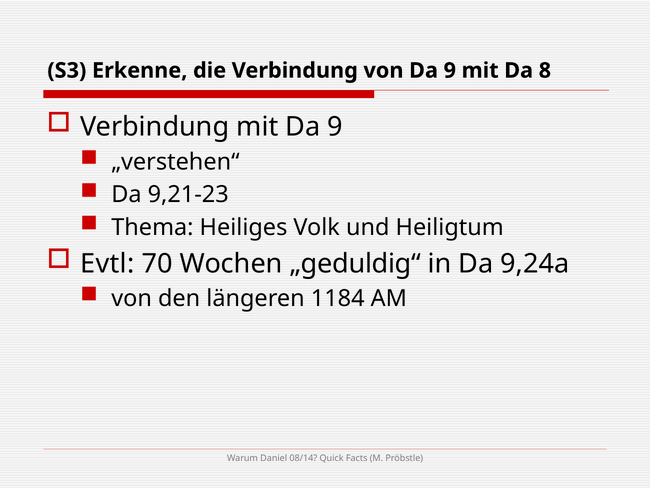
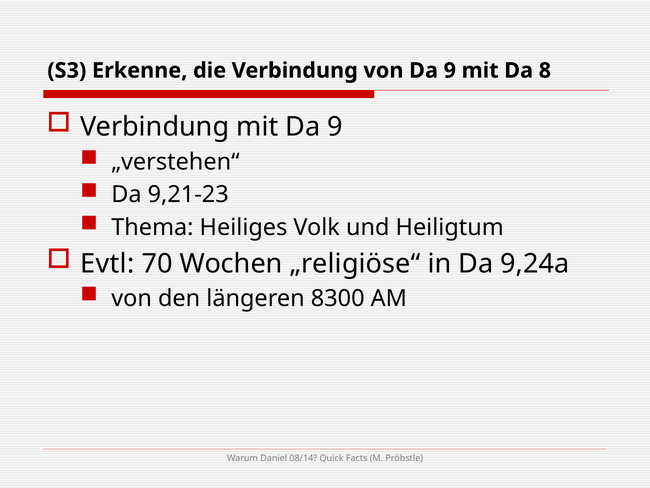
„geduldig“: „geduldig“ -> „religiöse“ (355, 263)
1184: 1184 -> 8300 (338, 298)
